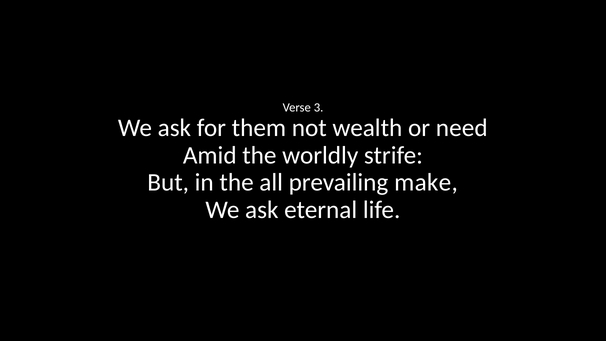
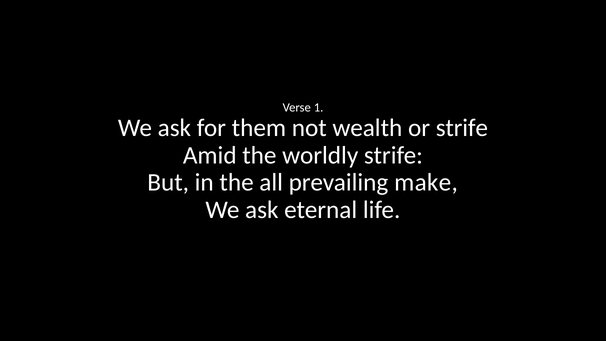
3: 3 -> 1 (319, 108)
or need: need -> strife (462, 128)
